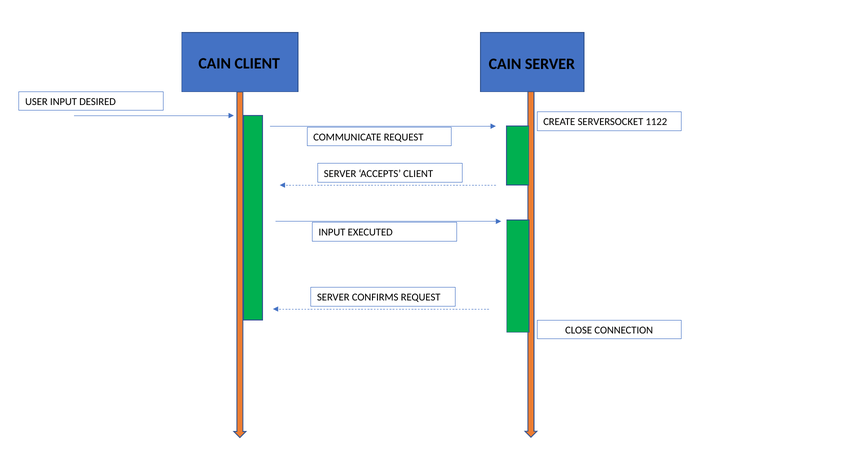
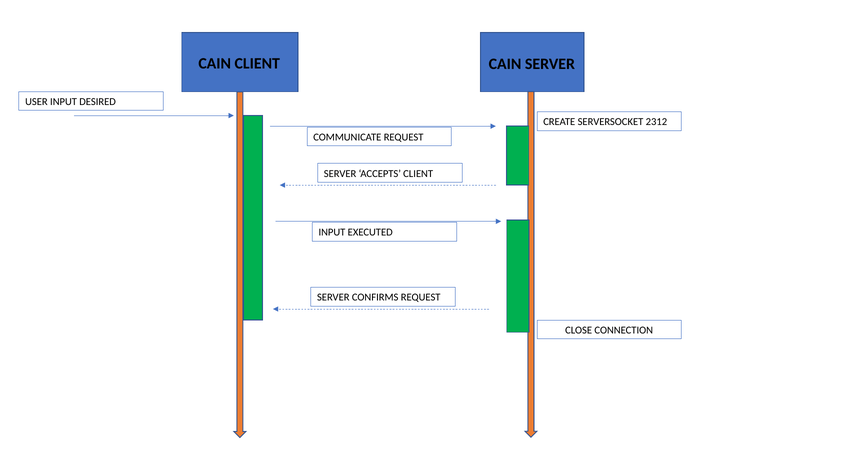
1122: 1122 -> 2312 (656, 122)
